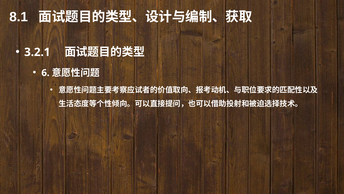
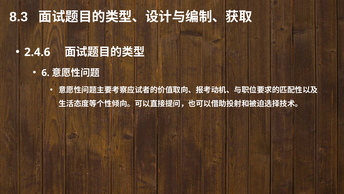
8.1: 8.1 -> 8.3 (19, 17)
3.2.1: 3.2.1 -> 2.4.6 (37, 52)
